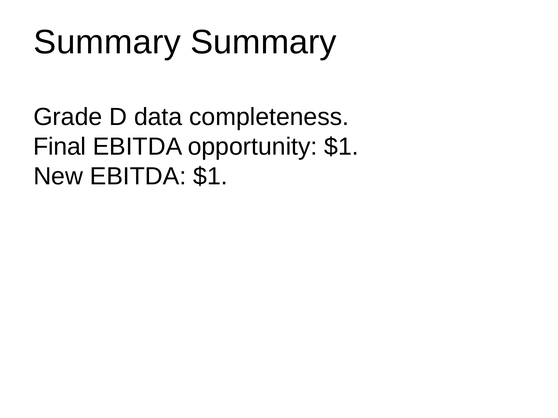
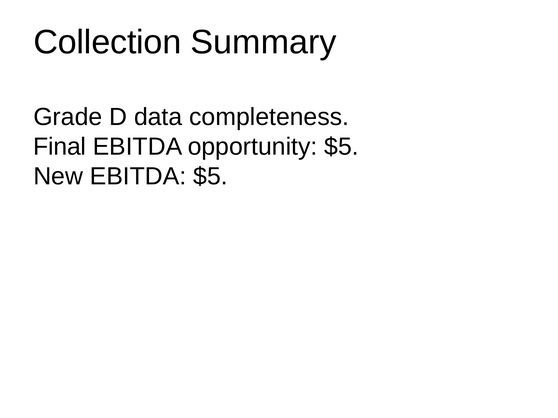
Summary: Summary -> Collection (107, 42)
opportunity $1: $1 -> $5 (341, 147)
EBITDA $1: $1 -> $5 (211, 177)
